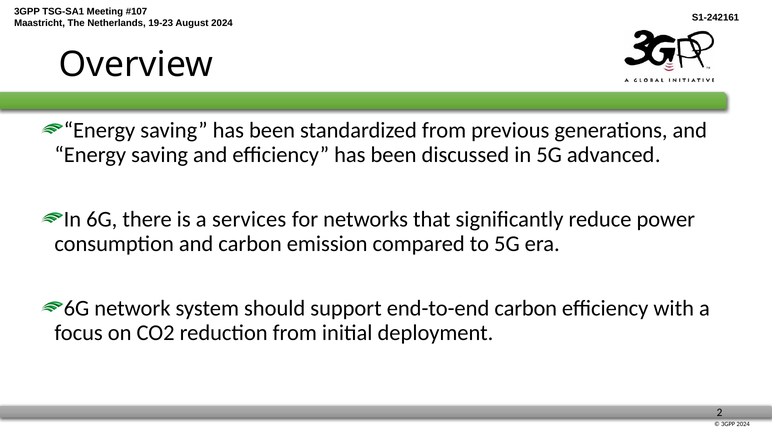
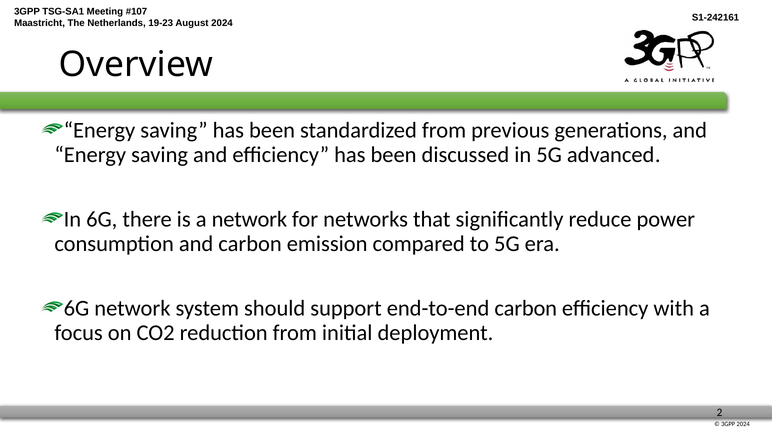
a services: services -> network (249, 220)
